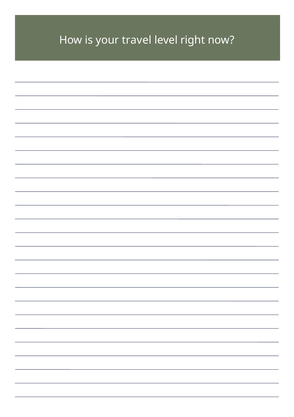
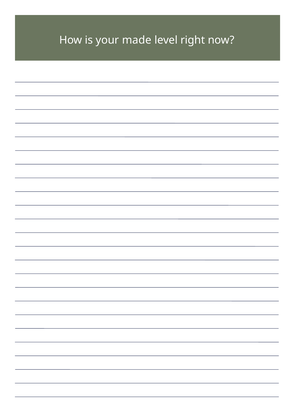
travel: travel -> made (137, 40)
